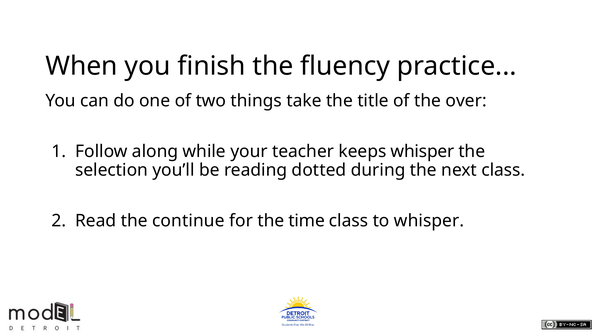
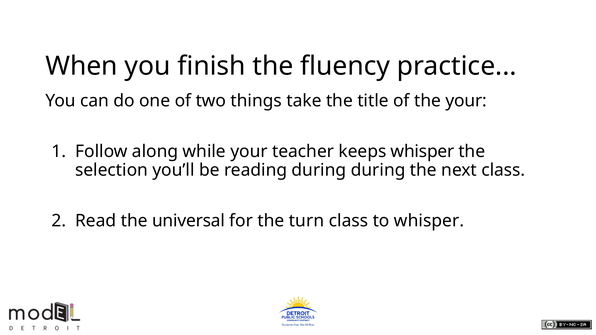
the over: over -> your (466, 101)
reading dotted: dotted -> during (319, 170)
continue: continue -> universal (188, 221)
time: time -> turn (307, 221)
